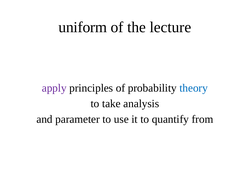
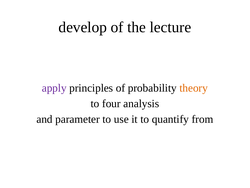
uniform: uniform -> develop (83, 27)
theory colour: blue -> orange (194, 88)
take: take -> four (111, 103)
